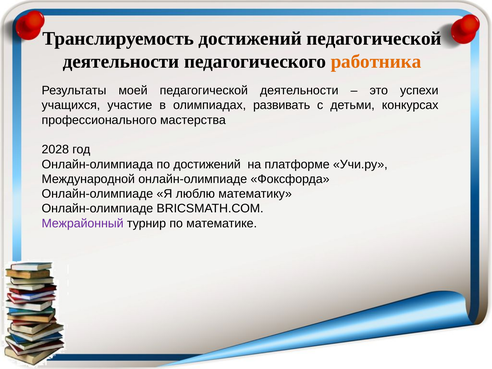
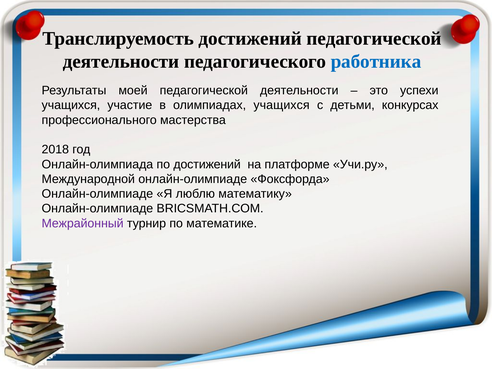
работника colour: orange -> blue (376, 61)
олимпиадах развивать: развивать -> учащихся (282, 105)
2028: 2028 -> 2018 (55, 150)
